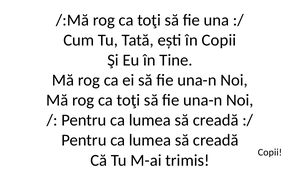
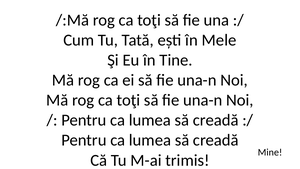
în Copii: Copii -> Mele (219, 40)
Copii: Copii -> Mine (270, 152)
